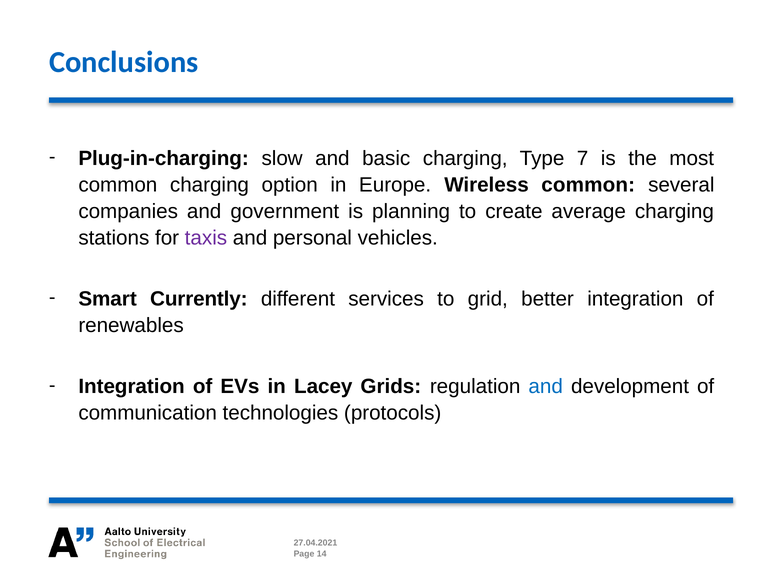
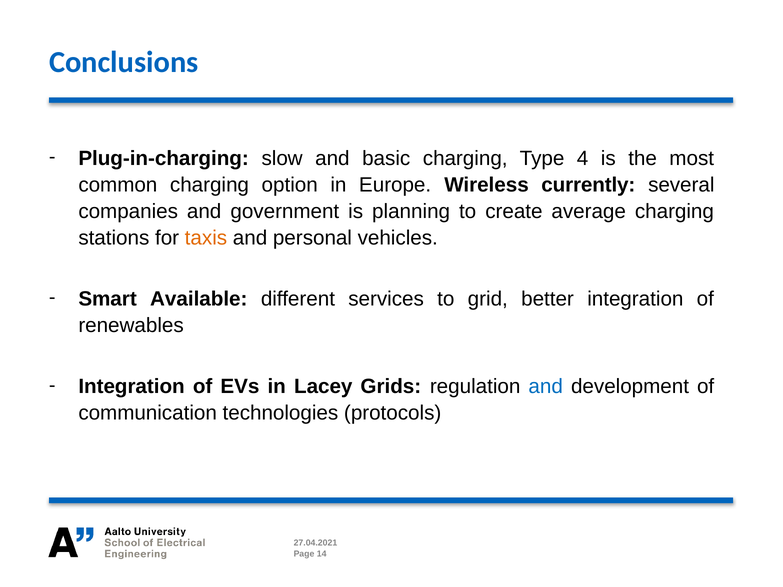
7: 7 -> 4 (583, 158)
Wireless common: common -> currently (588, 185)
taxis colour: purple -> orange (206, 238)
Currently: Currently -> Available (199, 299)
